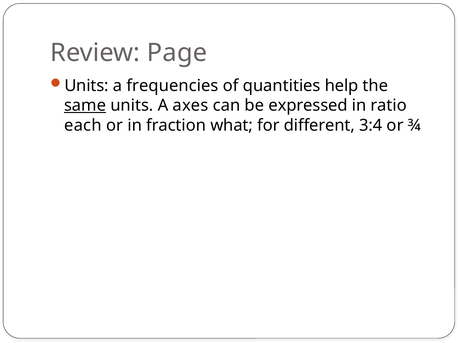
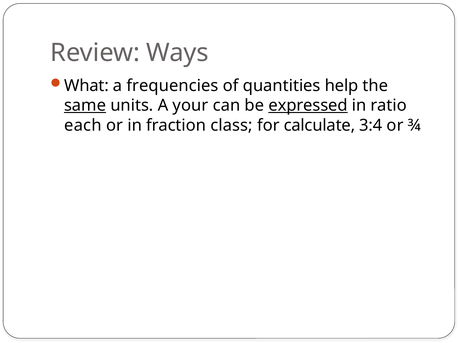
Page: Page -> Ways (177, 53)
Units: Units -> What (87, 86)
axes: axes -> your (190, 106)
expressed underline: none -> present (308, 106)
what: what -> class (232, 126)
different: different -> calculate (319, 126)
